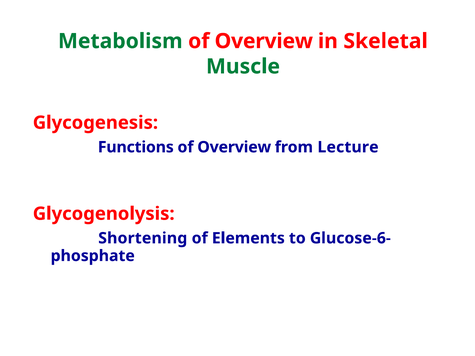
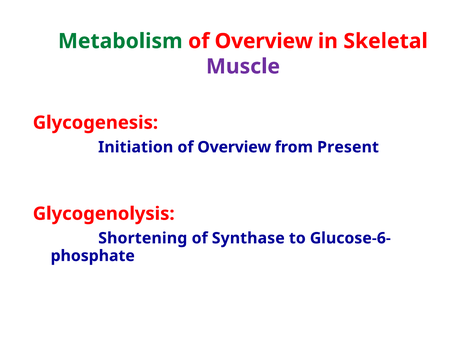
Muscle colour: green -> purple (243, 67)
Functions: Functions -> Initiation (136, 147)
Lecture: Lecture -> Present (348, 147)
Elements: Elements -> Synthase (248, 238)
